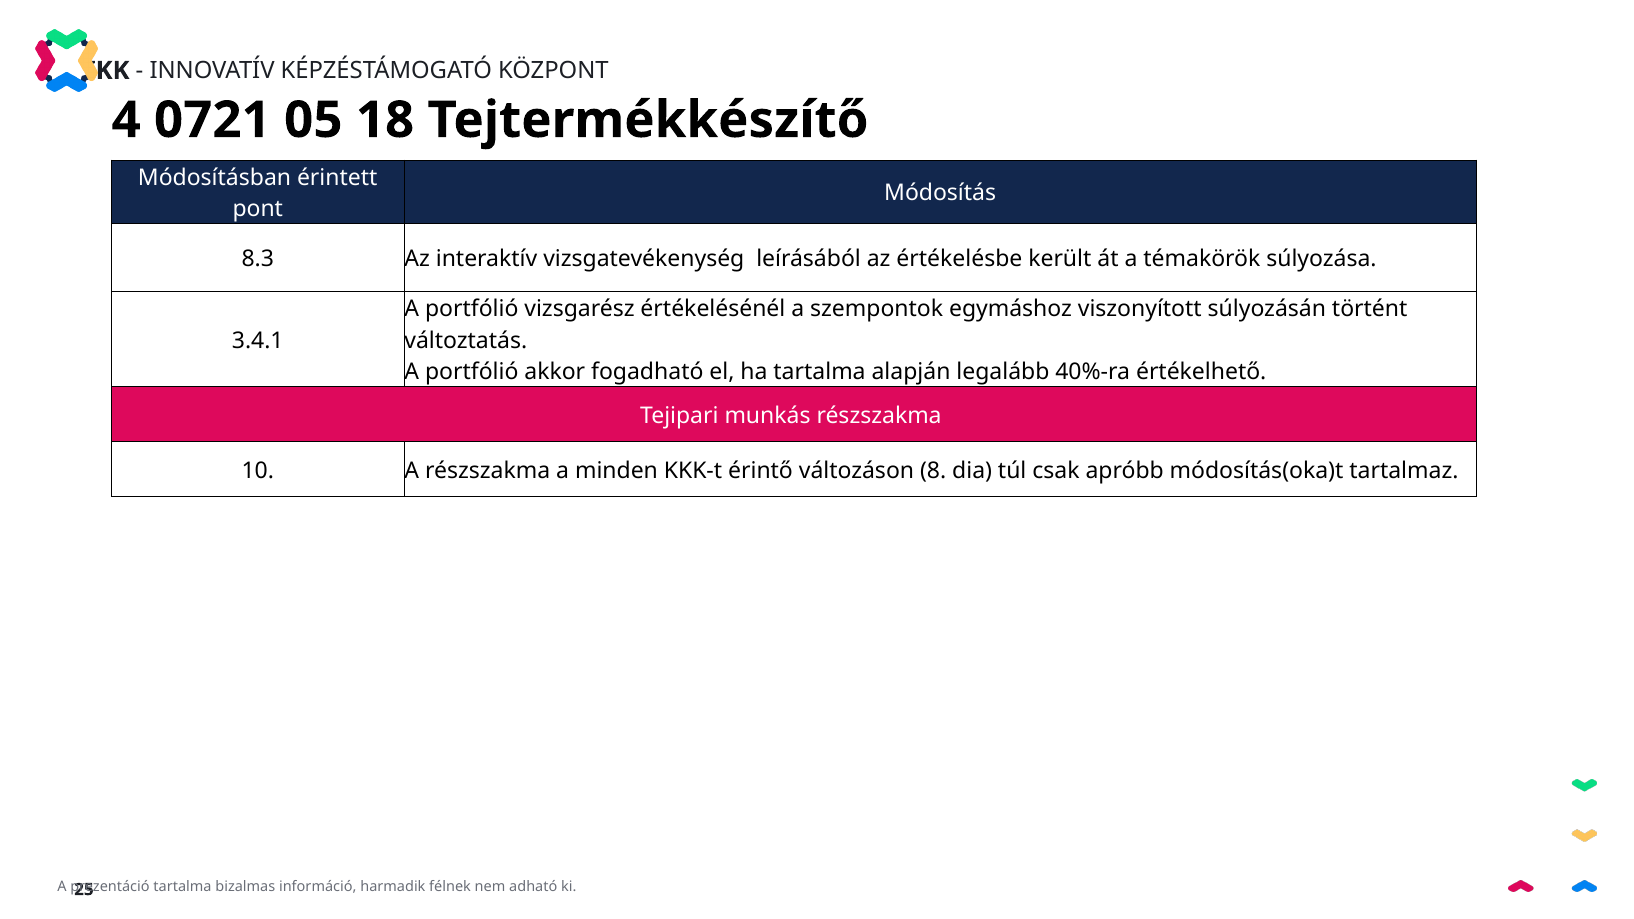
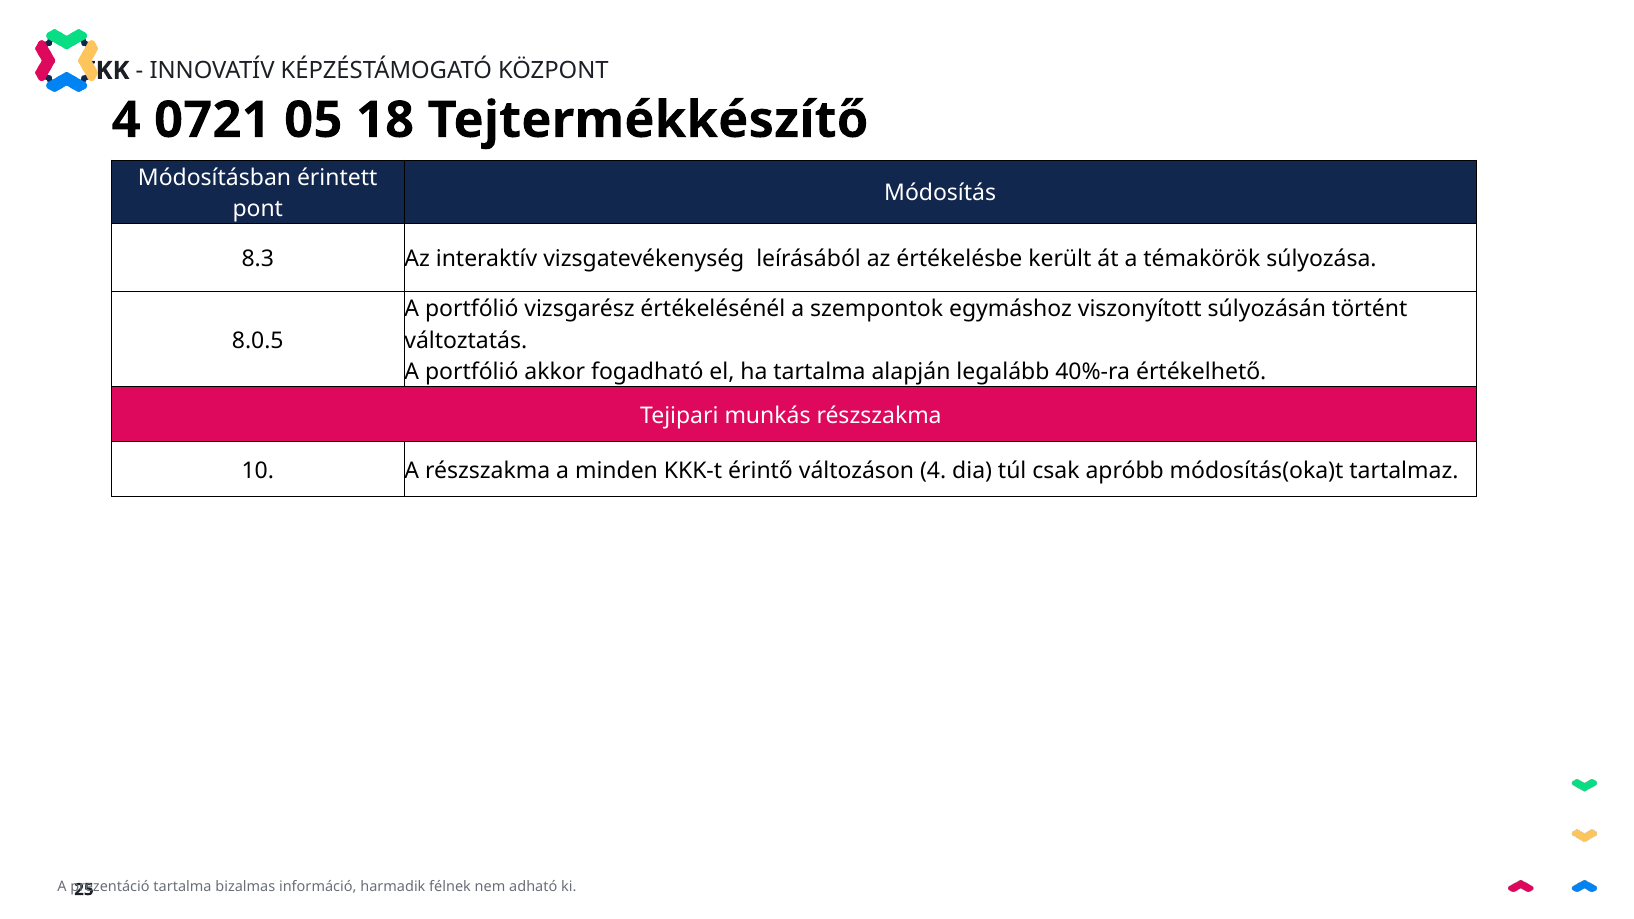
3.4.1: 3.4.1 -> 8.0.5 (258, 341)
változáson 8: 8 -> 4 (933, 471)
